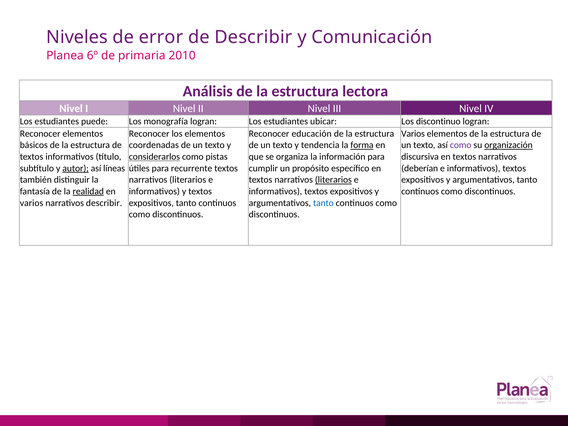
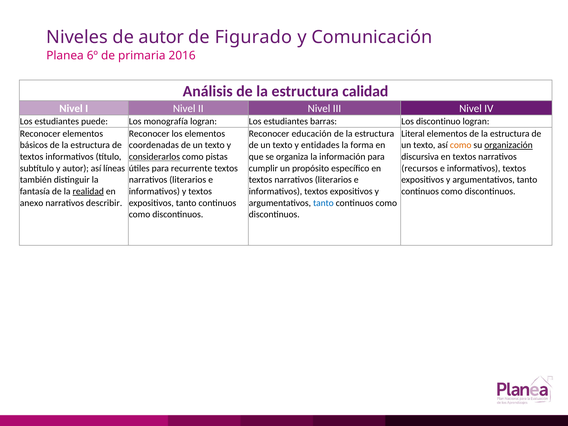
de error: error -> autor (161, 37)
de Describir: Describir -> Figurado (253, 37)
2010: 2010 -> 2016 (182, 56)
lectora: lectora -> calidad (365, 91)
ubicar: ubicar -> barras (324, 122)
Varios: Varios -> Literal (413, 134)
tendencia: tendencia -> entidades (320, 145)
forma underline: present -> none (362, 145)
como colour: purple -> orange (461, 145)
autor underline: present -> none (76, 168)
deberían: deberían -> recursos (420, 168)
literarios underline: present -> none (333, 180)
varios: varios -> anexo (32, 203)
